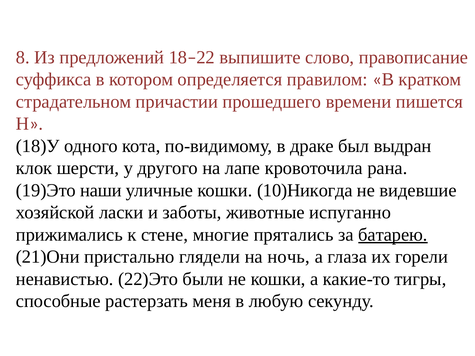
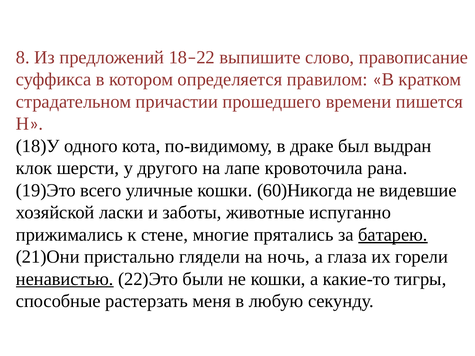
наши: наши -> всего (101, 190)
10)Никогда: 10)Никогда -> 60)Никогда (305, 190)
ненавистью underline: none -> present (65, 279)
